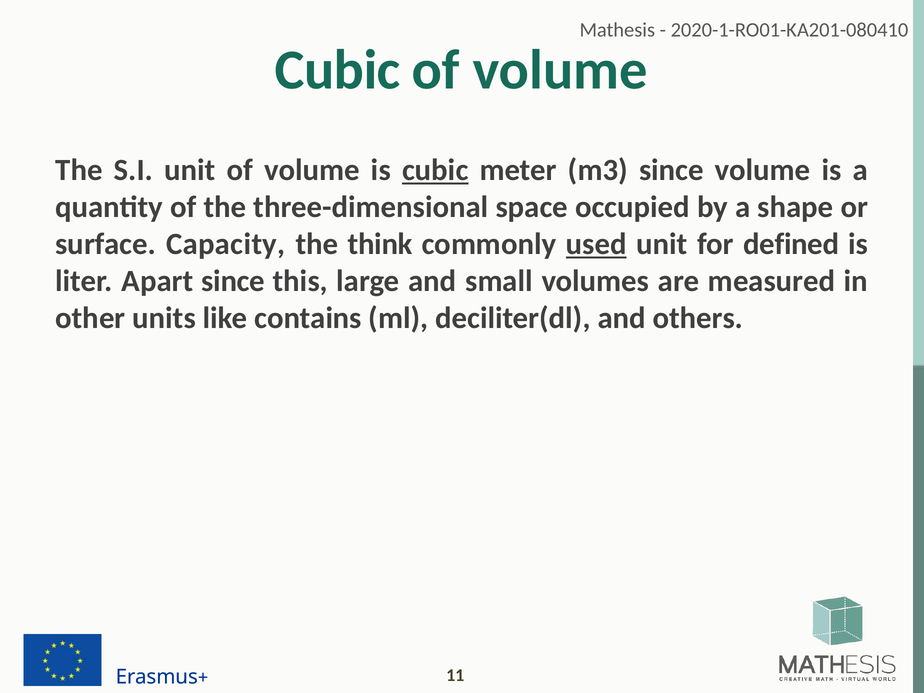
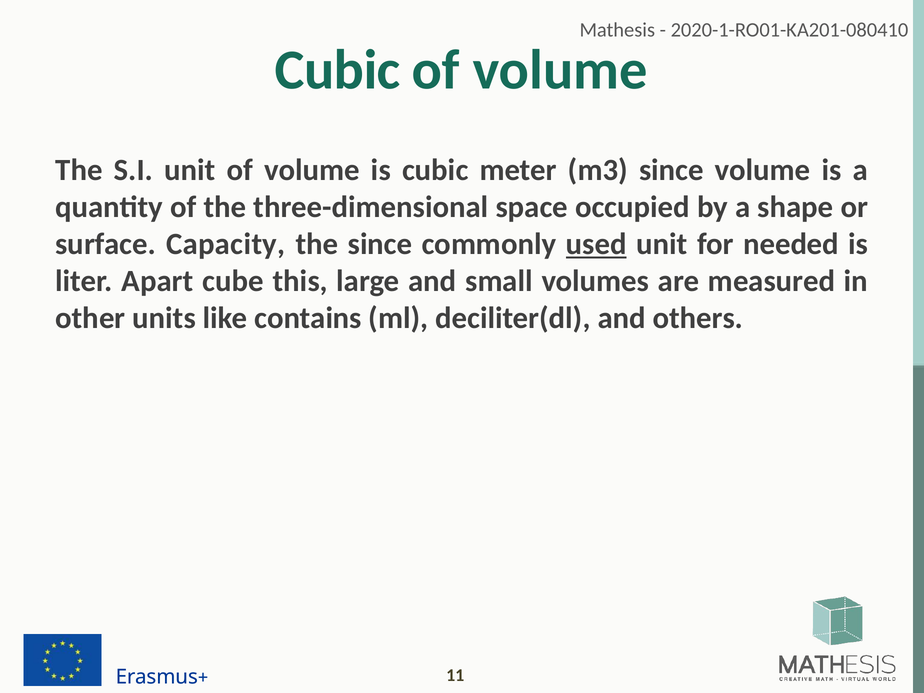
cubic underline: present -> none (435, 170)
the think: think -> since (380, 244)
defined: defined -> needed (791, 244)
Apart since: since -> cube (233, 281)
